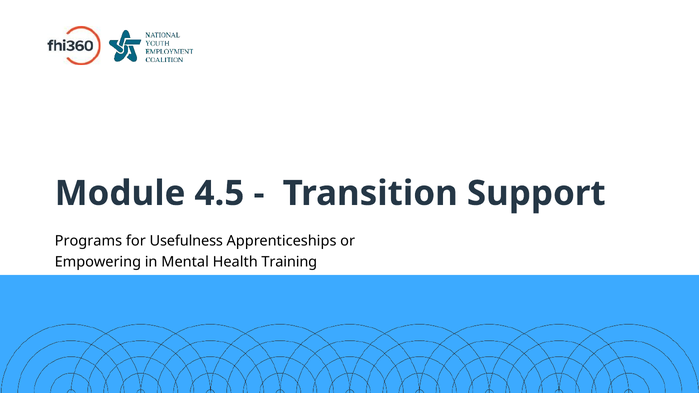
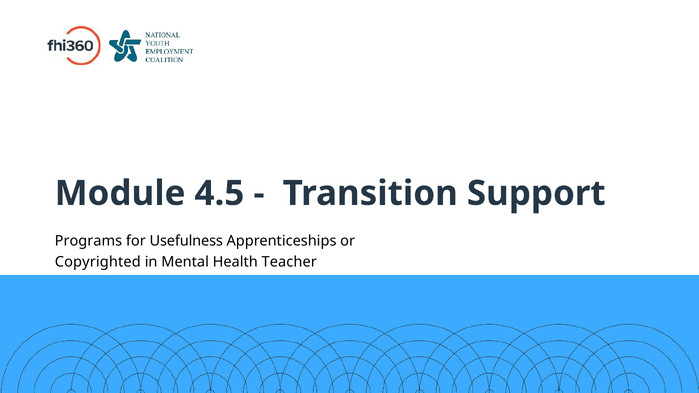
Empowering: Empowering -> Copyrighted (98, 262)
Training: Training -> Teacher (289, 262)
